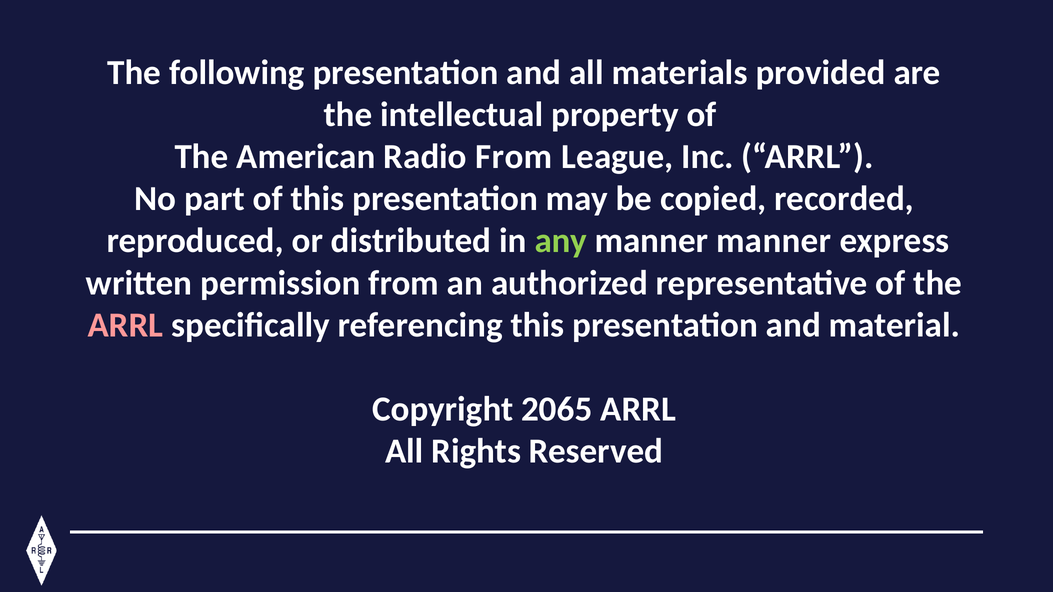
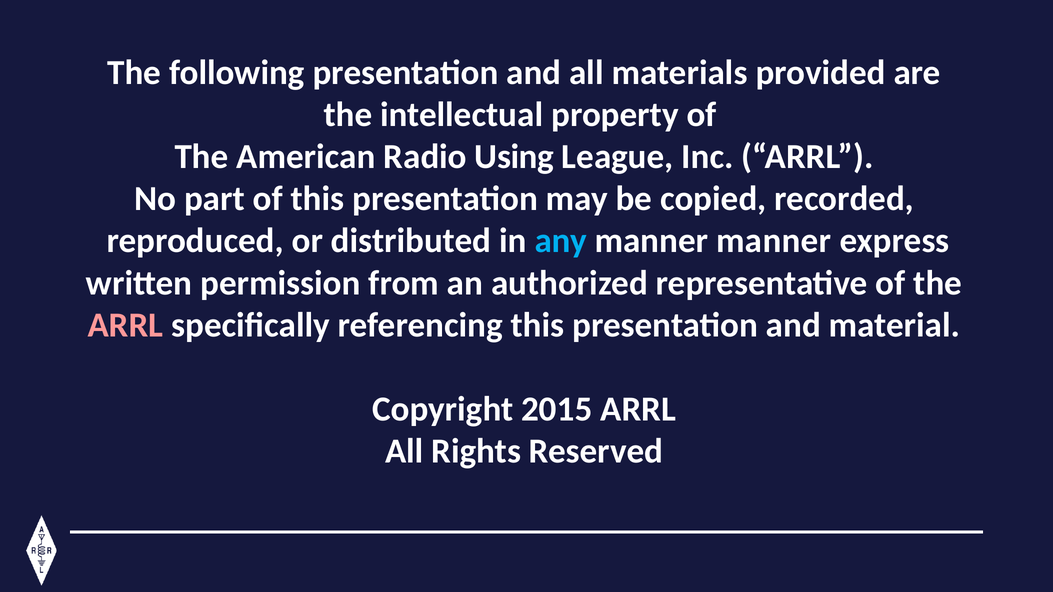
Radio From: From -> Using (514, 157)
any colour: light green -> light blue (561, 241)
2065: 2065 -> 2015 (557, 409)
